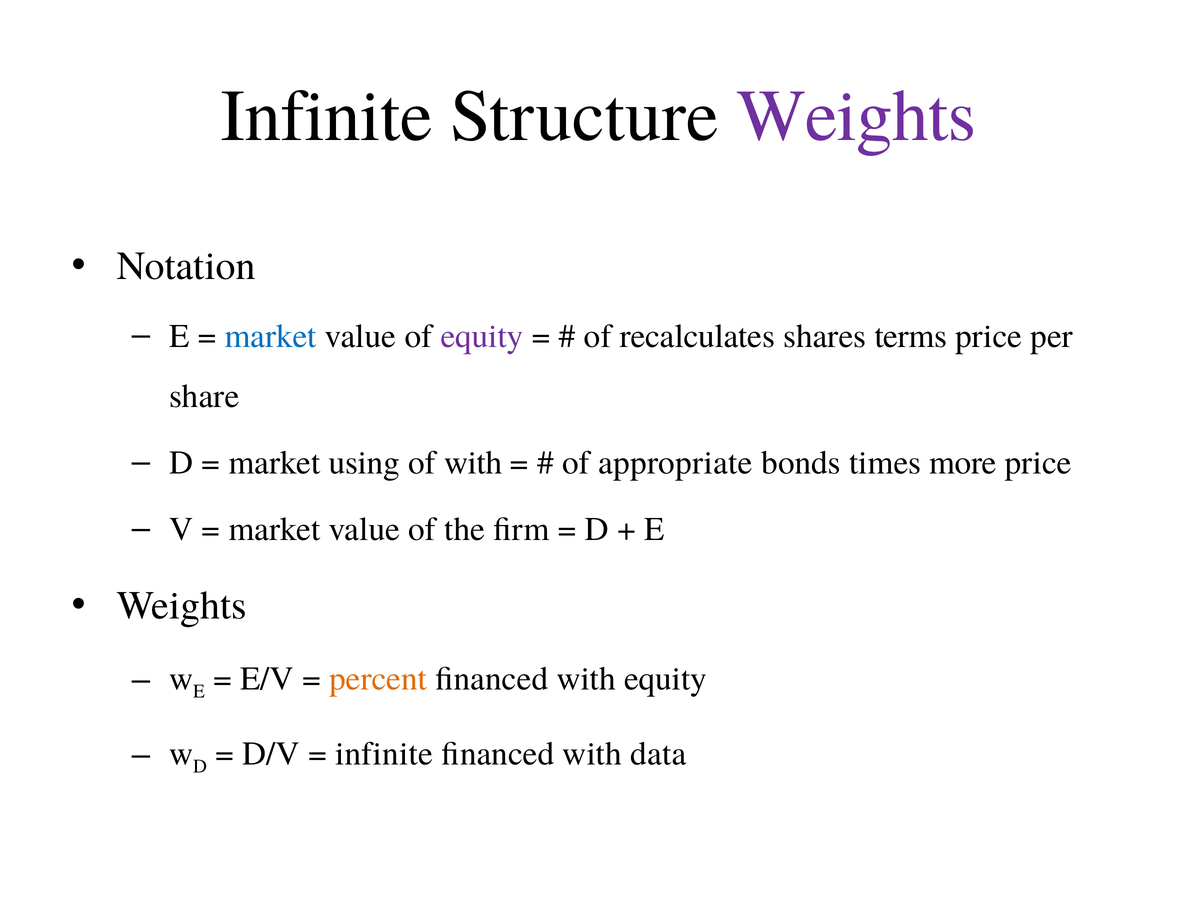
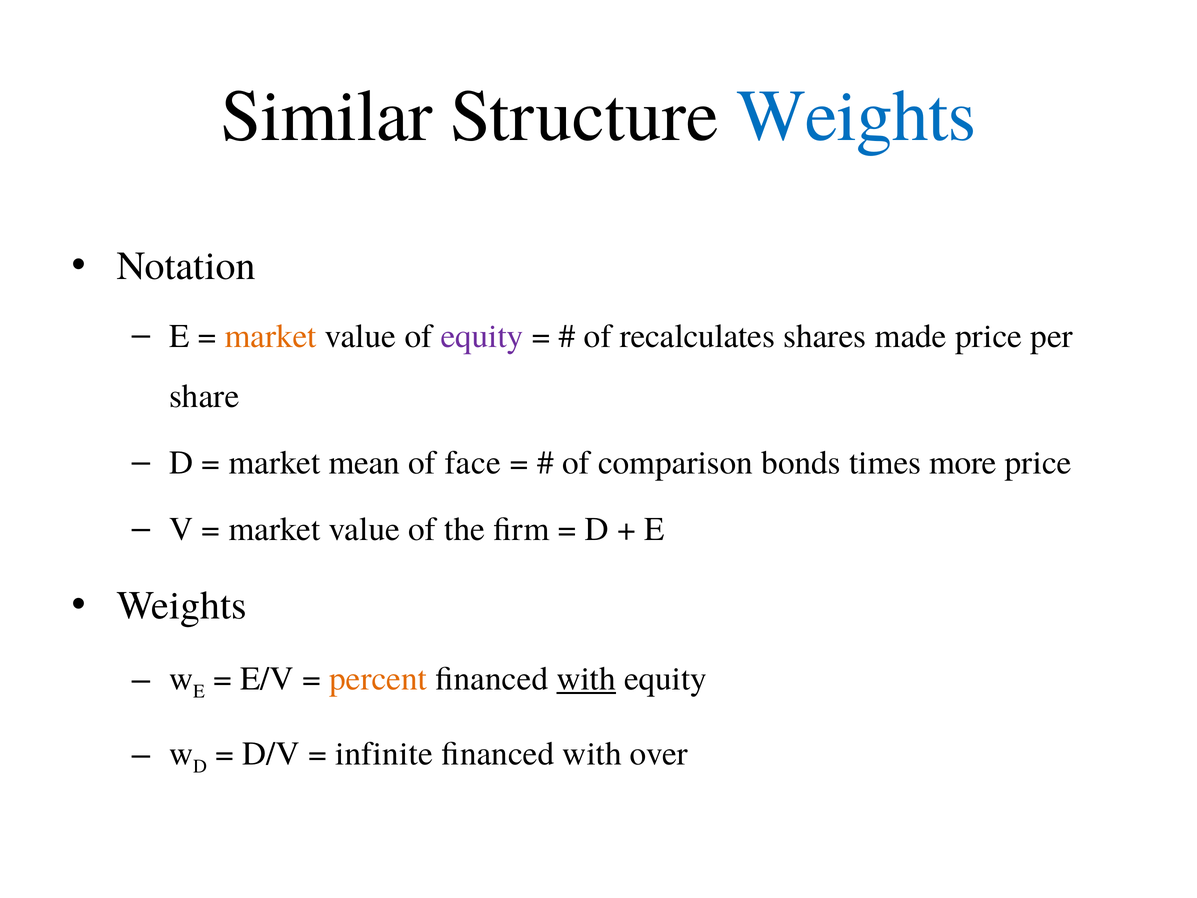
Infinite: Infinite -> Similar (327, 116)
Weights colour: purple -> blue (856, 116)
market colour: blue -> orange (271, 336)
terms: terms -> made (911, 336)
using: using -> mean (364, 463)
of with: with -> face (473, 463)
appropriate: appropriate -> comparison (676, 463)
with underline: none -> present (586, 678)
data: data -> over (659, 753)
